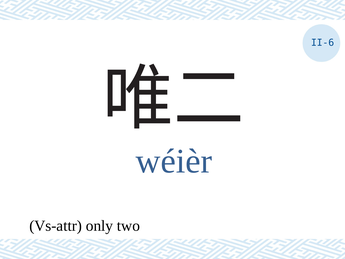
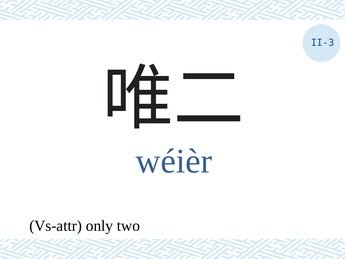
II-6: II-6 -> II-3 (323, 43)
